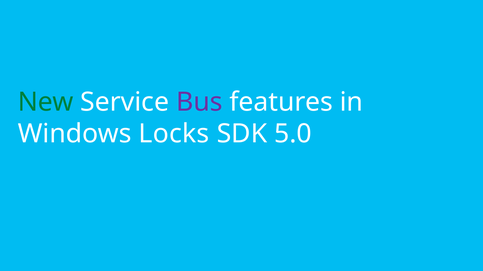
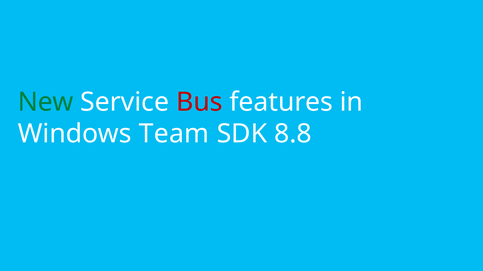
Bus colour: purple -> red (199, 102)
Locks: Locks -> Team (174, 134)
5.0: 5.0 -> 8.8 (293, 134)
